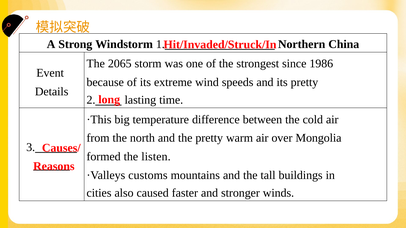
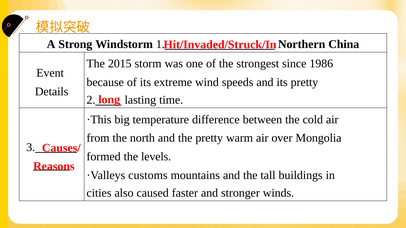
2065: 2065 -> 2015 (120, 64)
listen: listen -> levels (156, 157)
